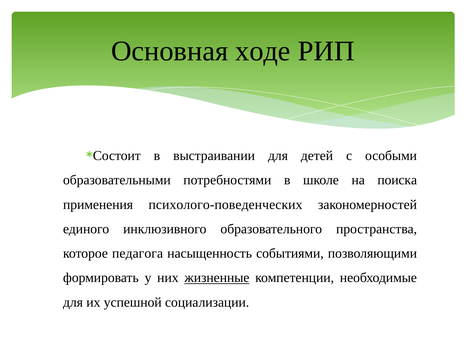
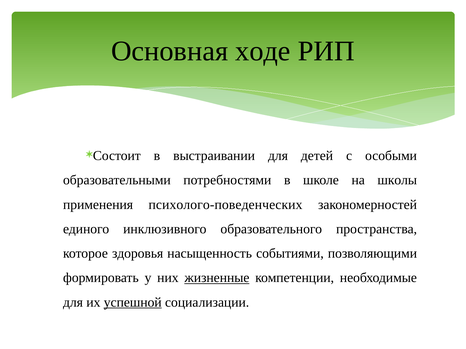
поиска: поиска -> школы (397, 180)
педагога: педагога -> здоровья (138, 254)
успешной underline: none -> present (133, 303)
